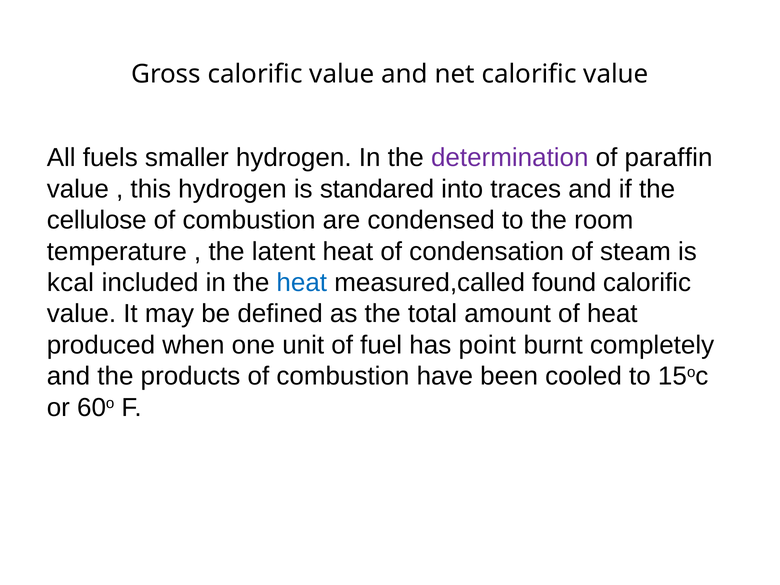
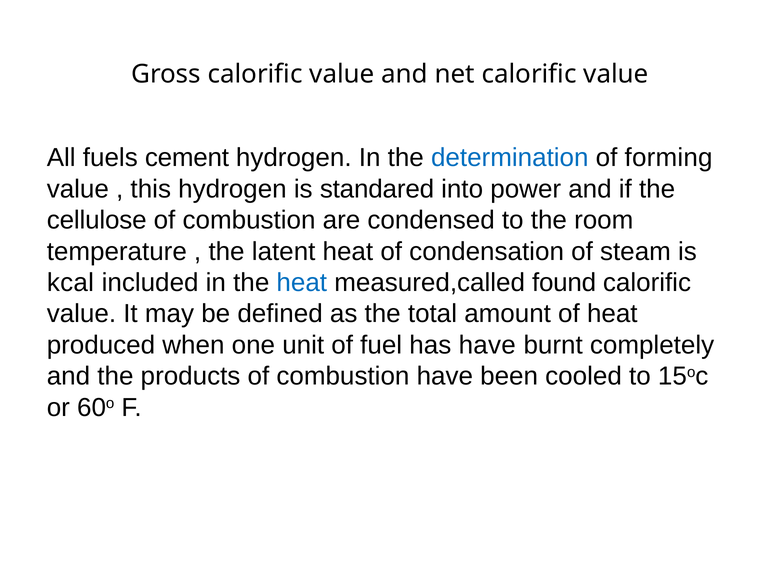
smaller: smaller -> cement (187, 158)
determination colour: purple -> blue (510, 158)
paraffin: paraffin -> forming (669, 158)
traces: traces -> power (526, 189)
has point: point -> have (487, 345)
